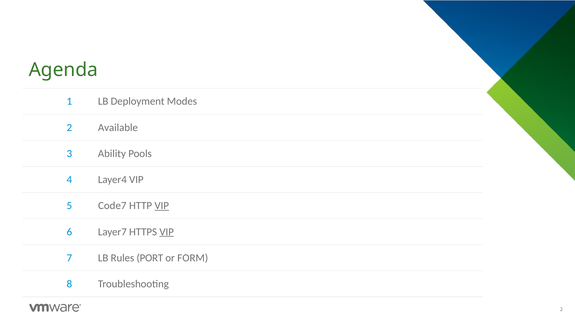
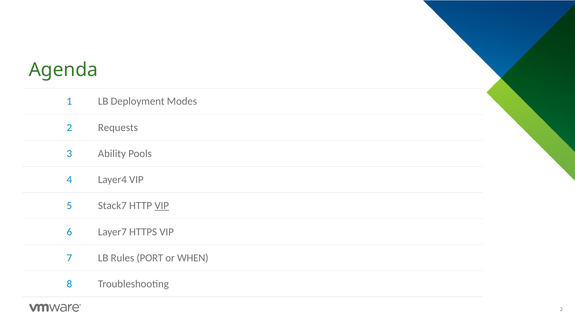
Available: Available -> Requests (118, 128)
Code7: Code7 -> Stack7 (112, 206)
VIP underline: present -> none (167, 232)
FORM: FORM -> WHEN (193, 258)
